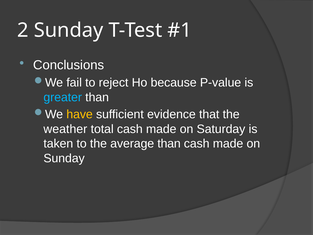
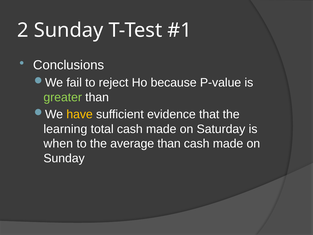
greater colour: light blue -> light green (63, 97)
weather: weather -> learning (65, 129)
taken: taken -> when (58, 143)
